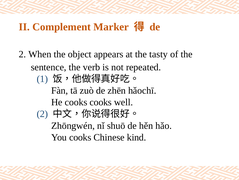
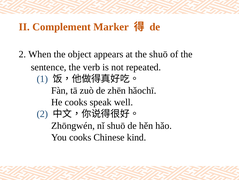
the tasty: tasty -> shuō (159, 54)
cooks cooks: cooks -> speak (101, 102)
